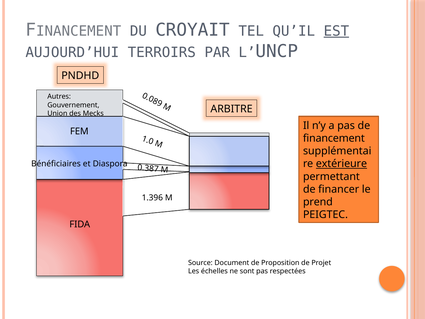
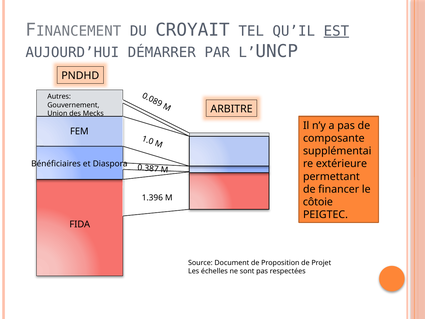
TERROIRS: TERROIRS -> DÉMARRER (162, 52)
financement: financement -> composante (334, 138)
extérieure underline: present -> none (341, 164)
prend: prend -> côtoie (318, 202)
